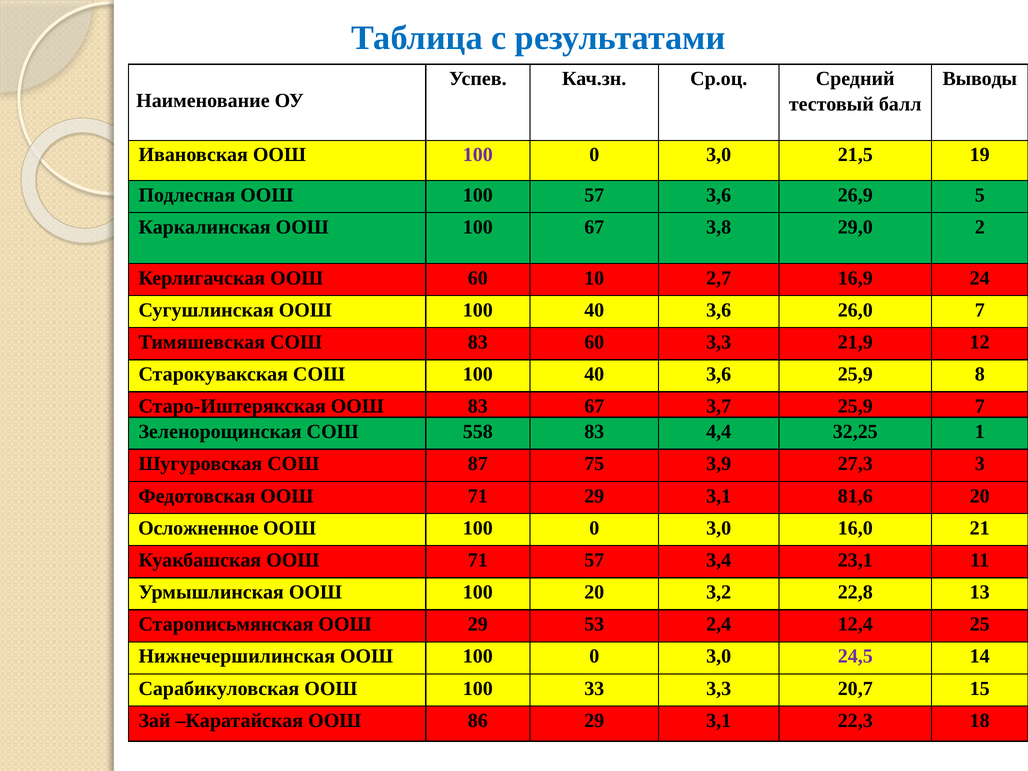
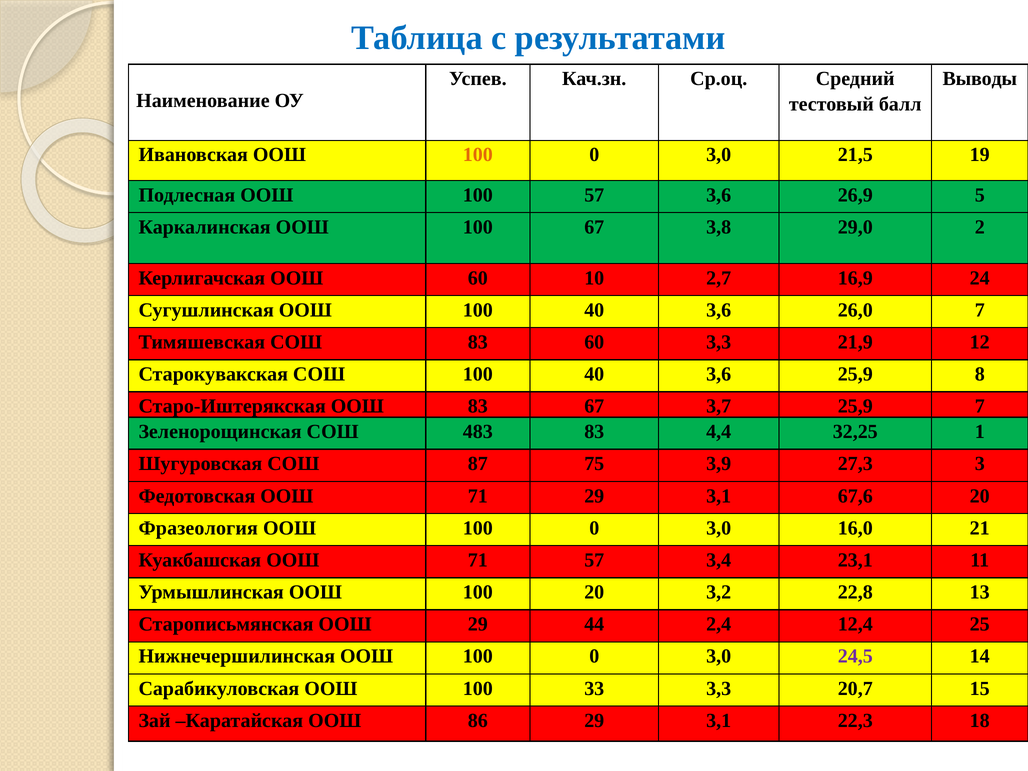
100 colour: purple -> orange (478, 155)
558: 558 -> 483 (478, 432)
81,6: 81,6 -> 67,6 (855, 496)
Осложненное: Осложненное -> Фразеология (198, 528)
53: 53 -> 44 (594, 624)
